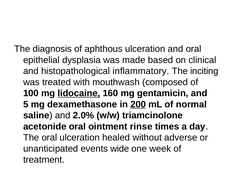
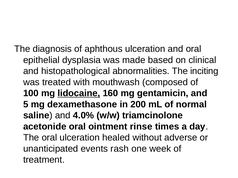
inflammatory: inflammatory -> abnormalities (141, 71)
200 underline: present -> none (138, 105)
2.0%: 2.0% -> 4.0% (84, 116)
wide: wide -> rash (120, 149)
